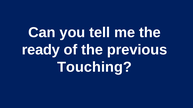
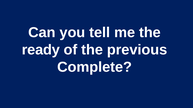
Touching: Touching -> Complete (95, 67)
